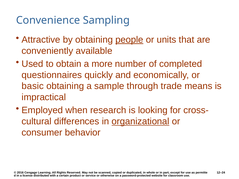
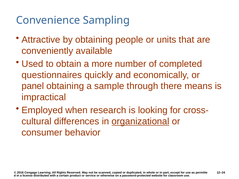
people underline: present -> none (129, 40)
basic: basic -> panel (33, 86)
trade: trade -> there (171, 86)
